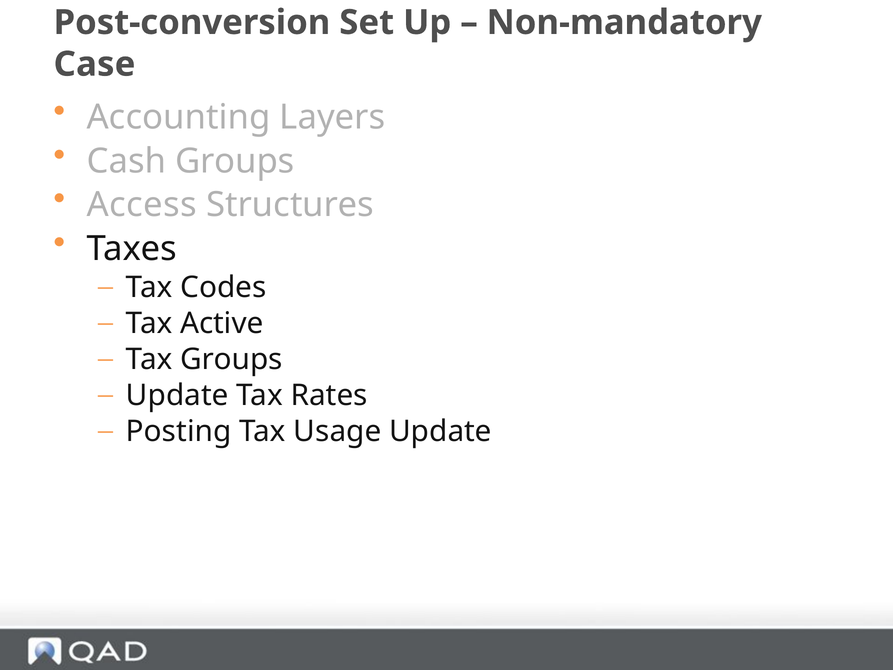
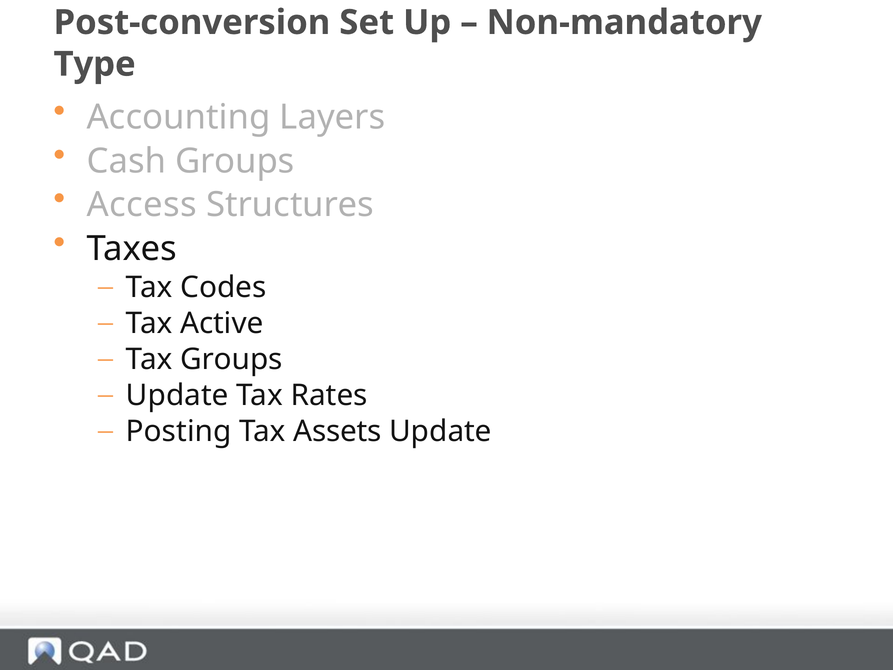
Case: Case -> Type (95, 64)
Usage: Usage -> Assets (338, 431)
